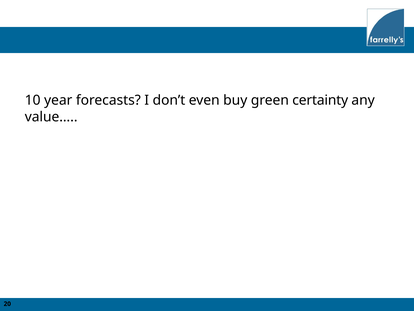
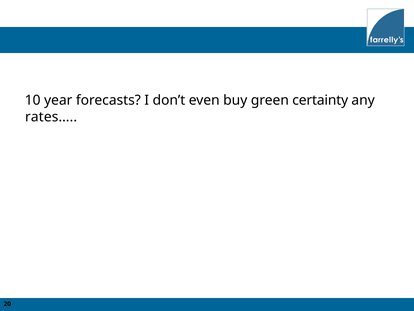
value…: value… -> rates… (51, 117)
